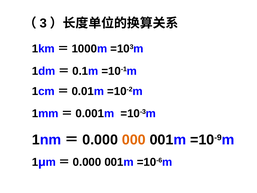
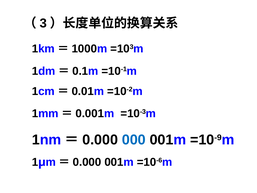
000 colour: orange -> blue (134, 140)
